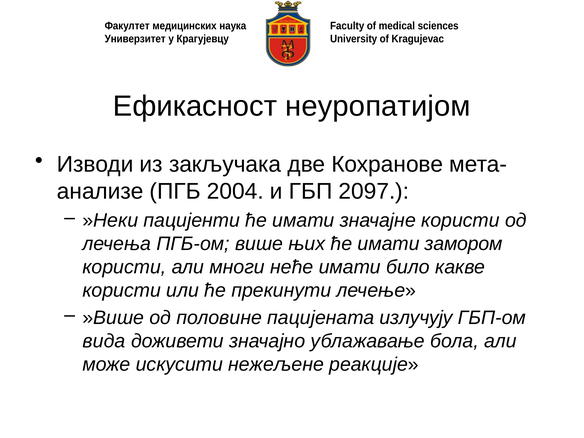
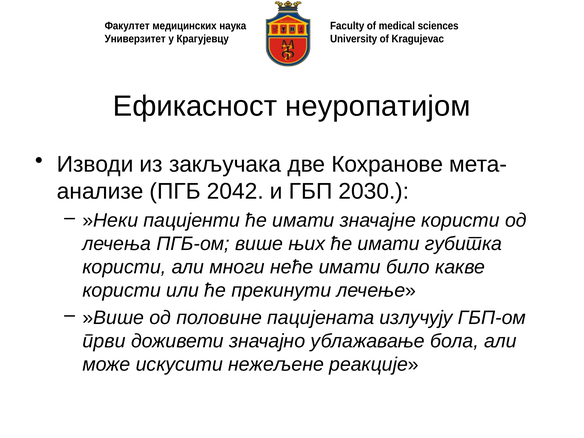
2004: 2004 -> 2042 (235, 192)
2097: 2097 -> 2030 (374, 192)
замором: замором -> губитка (464, 244)
вида: вида -> први (104, 341)
